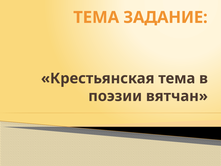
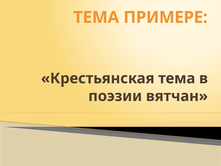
ЗАДАНИЕ: ЗАДАНИЕ -> ПРИМЕРЕ (166, 17)
